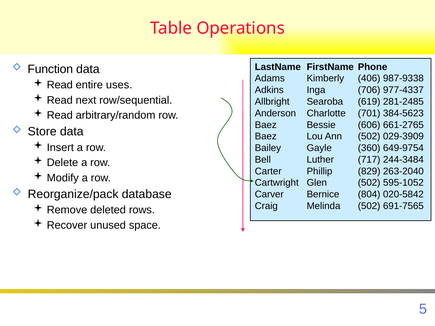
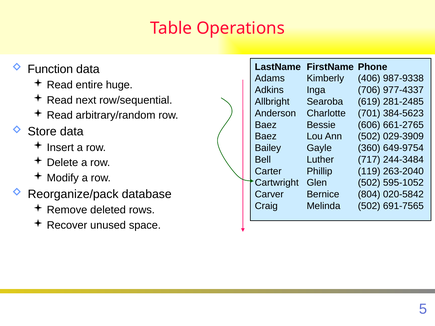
uses: uses -> huge (119, 85)
829: 829 -> 119 (369, 171)
